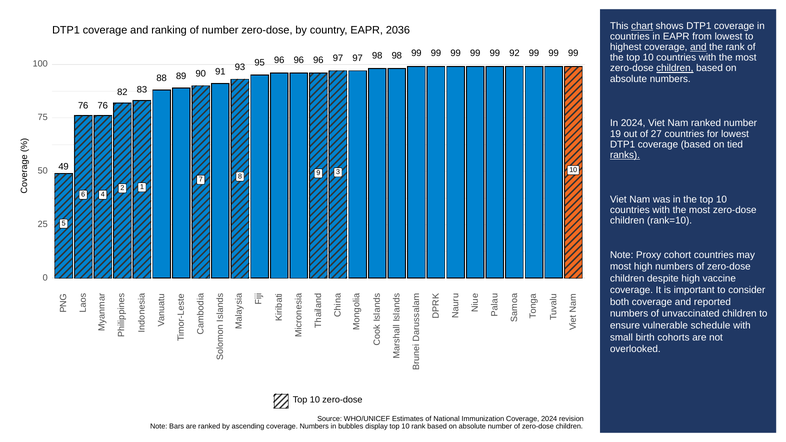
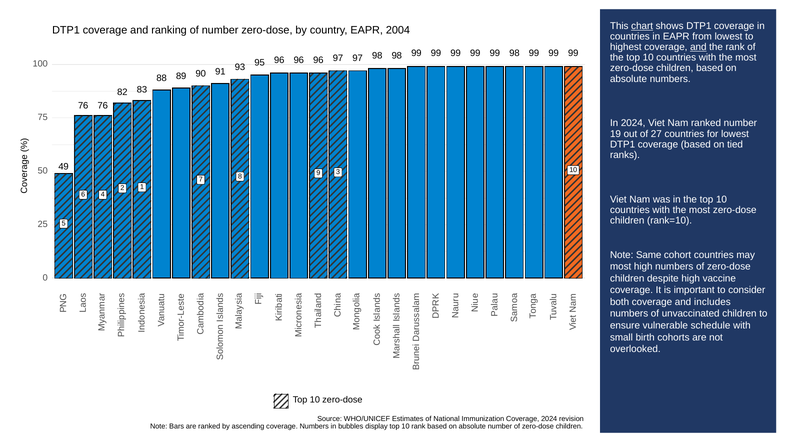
2036: 2036 -> 2004 (398, 30)
99 92: 92 -> 98 (514, 53)
children underline: present -> none (675, 68)
ranks underline: present -> none (625, 155)
Proxy: Proxy -> Same (649, 255)
reported: reported -> includes (712, 302)
